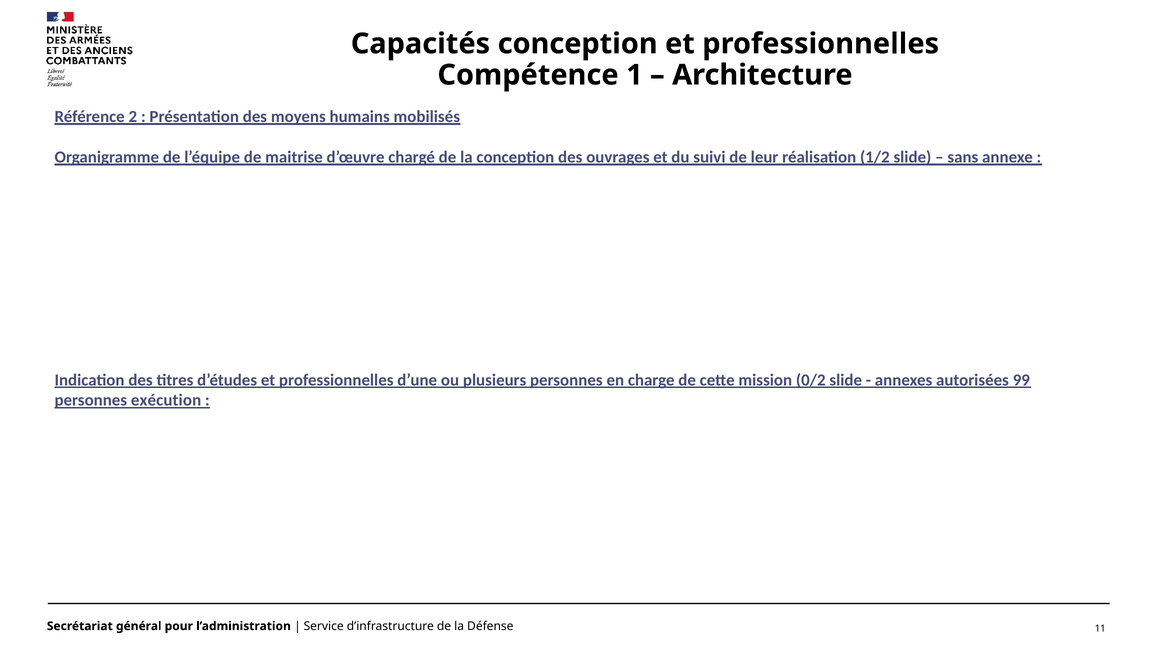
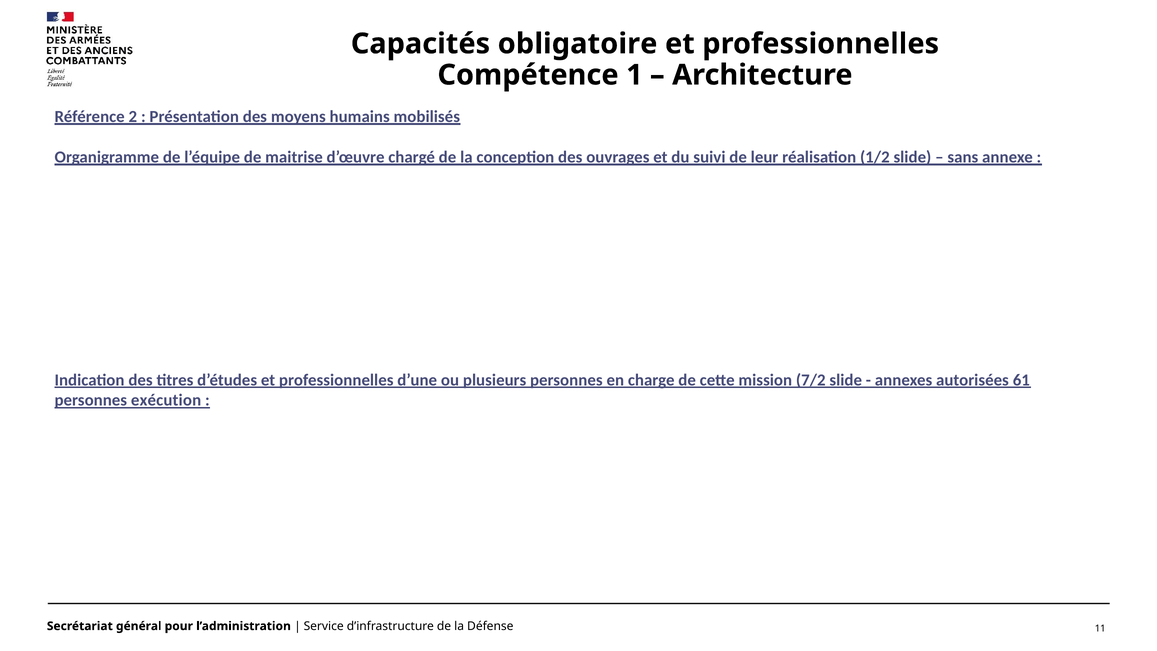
Capacités conception: conception -> obligatoire (578, 44)
0/2: 0/2 -> 7/2 (811, 380)
99: 99 -> 61 (1021, 380)
